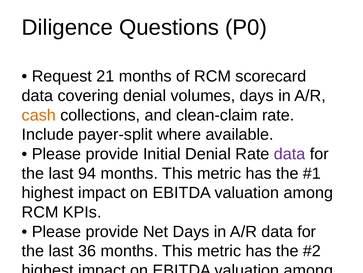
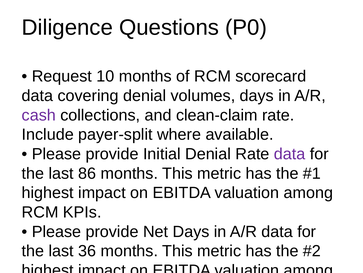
21: 21 -> 10 (105, 76)
cash colour: orange -> purple (39, 115)
94: 94 -> 86 (87, 173)
